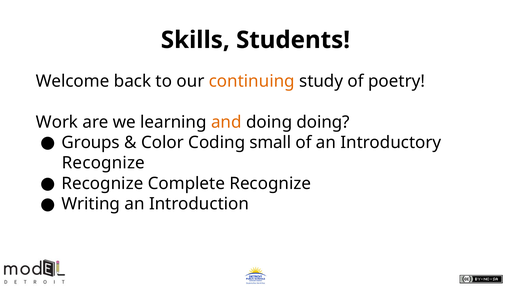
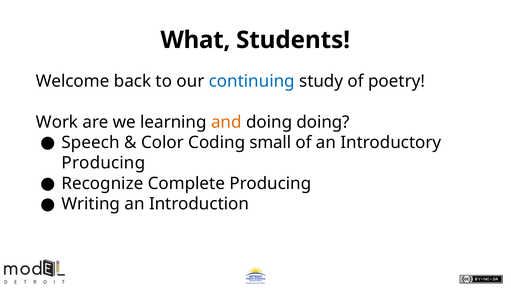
Skills: Skills -> What (195, 40)
continuing colour: orange -> blue (252, 81)
Groups: Groups -> Speech (91, 142)
Recognize: Recognize -> Producing (103, 163)
Complete Recognize: Recognize -> Producing (270, 183)
